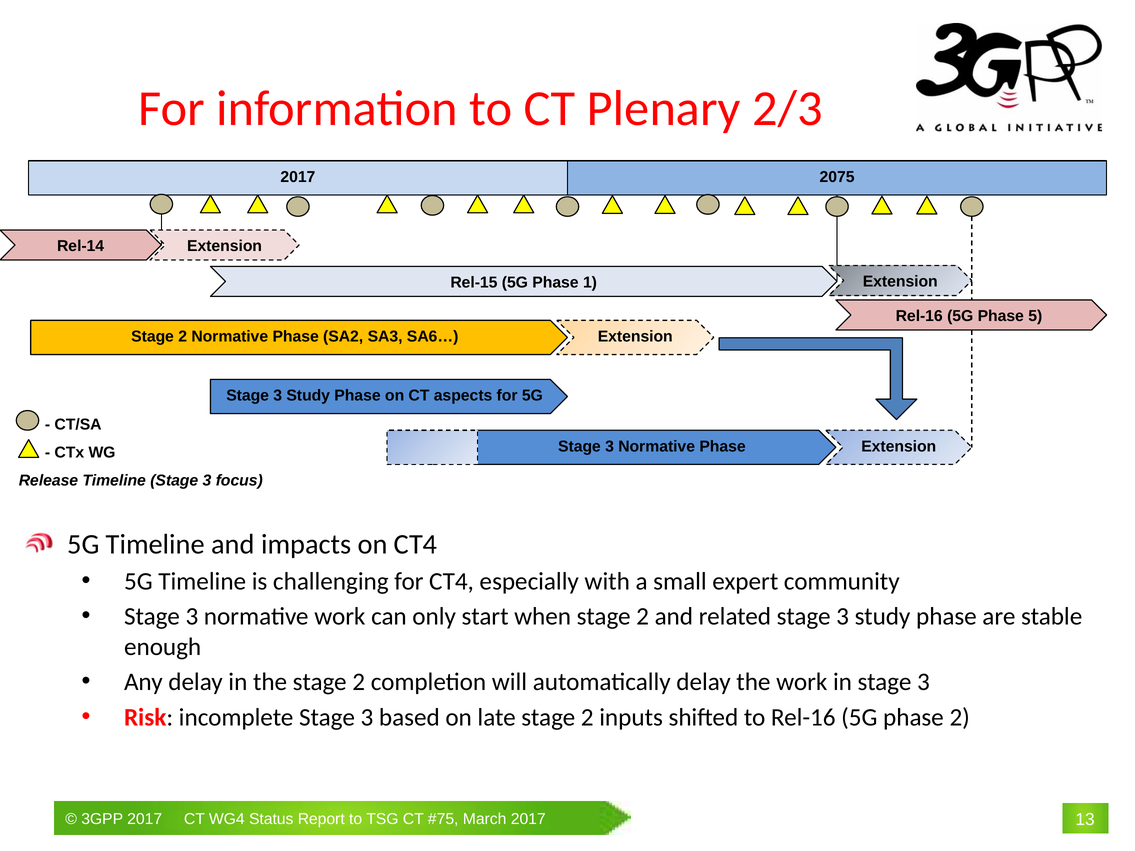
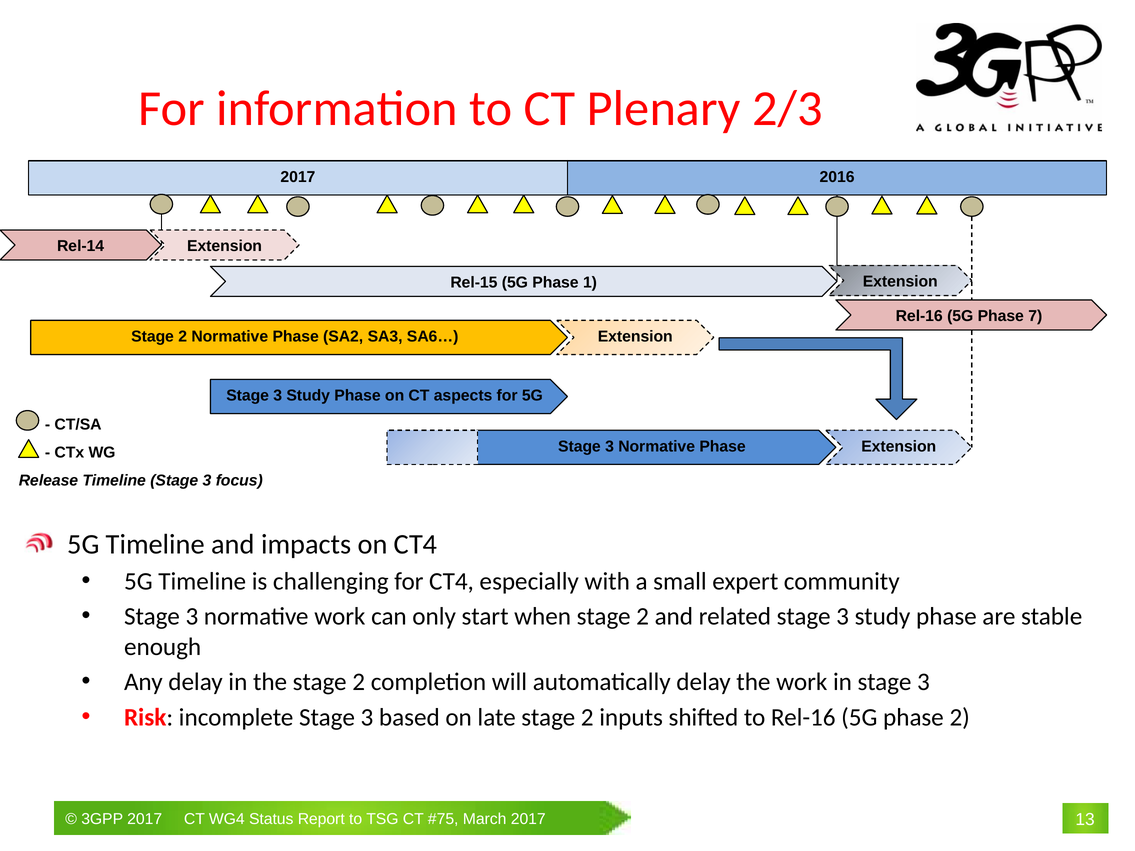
2075: 2075 -> 2016 (837, 177)
5: 5 -> 7 (1035, 316)
